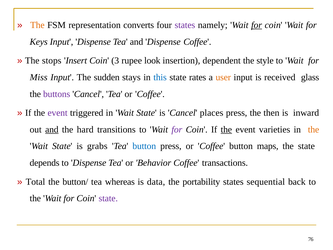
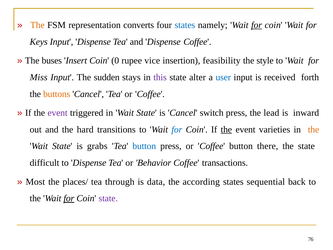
states colour: purple -> blue (185, 25)
stops: stops -> buses (52, 61)
3: 3 -> 0 (115, 61)
look: look -> vice (152, 61)
dependent: dependent -> feasibility (222, 61)
this colour: blue -> purple (160, 77)
rates: rates -> alter (198, 77)
user colour: orange -> blue (223, 77)
glass: glass -> forth (310, 77)
buttons colour: purple -> orange (57, 94)
places: places -> switch (212, 113)
then: then -> lead (271, 113)
and underline: present -> none (52, 129)
for colour: purple -> blue (177, 129)
maps: maps -> there (268, 146)
depends: depends -> difficult (45, 163)
Total: Total -> Most (35, 182)
button/: button/ -> places/ (75, 182)
whereas: whereas -> through (120, 182)
portability: portability -> according (201, 182)
for underline: none -> present (69, 198)
